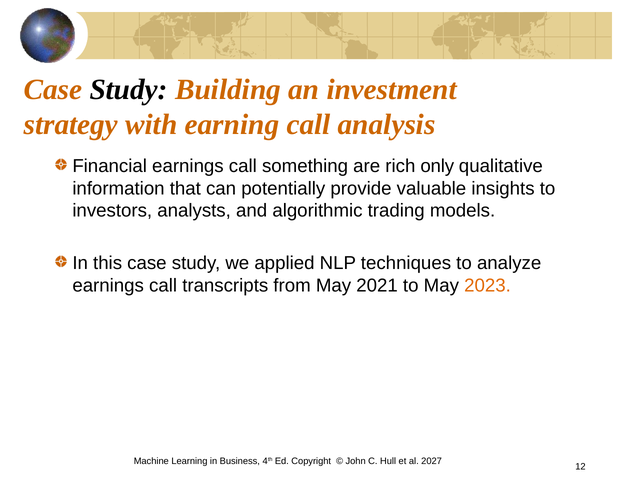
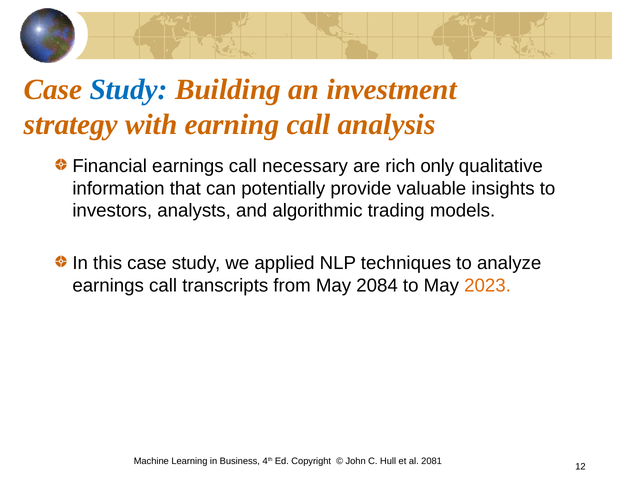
Study colour: black -> blue (129, 90)
something: something -> necessary (305, 166)
2021: 2021 -> 2084 (377, 285)
2027: 2027 -> 2081 (432, 461)
